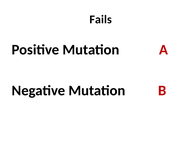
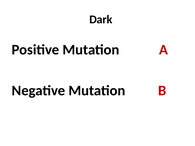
Fails: Fails -> Dark (101, 20)
